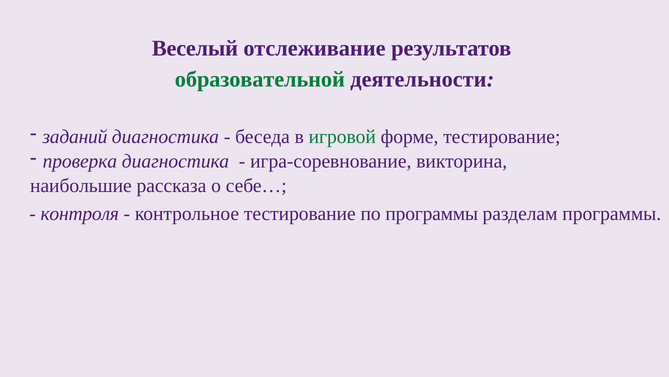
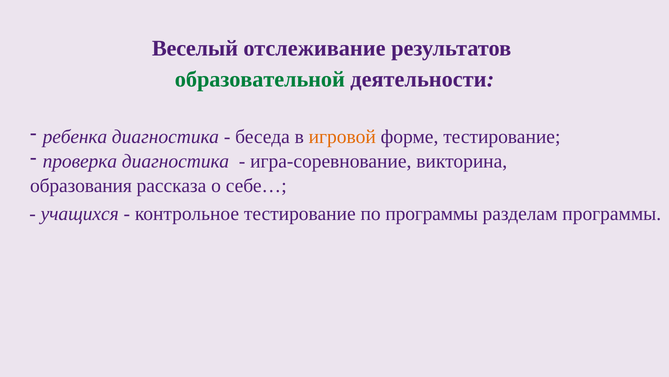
заданий: заданий -> ребенка (75, 136)
игровой colour: green -> orange (342, 136)
наибольшие: наибольшие -> образования (81, 185)
контроля: контроля -> учащихся (80, 213)
